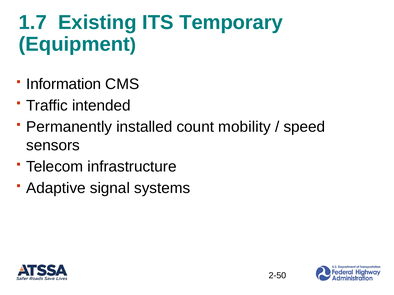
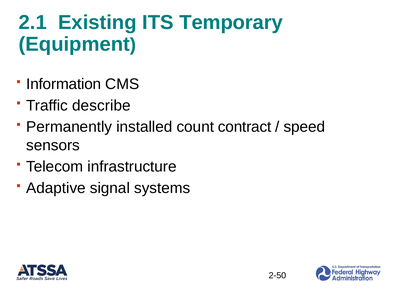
1.7: 1.7 -> 2.1 (33, 22)
intended: intended -> describe (101, 106)
mobility: mobility -> contract (245, 127)
